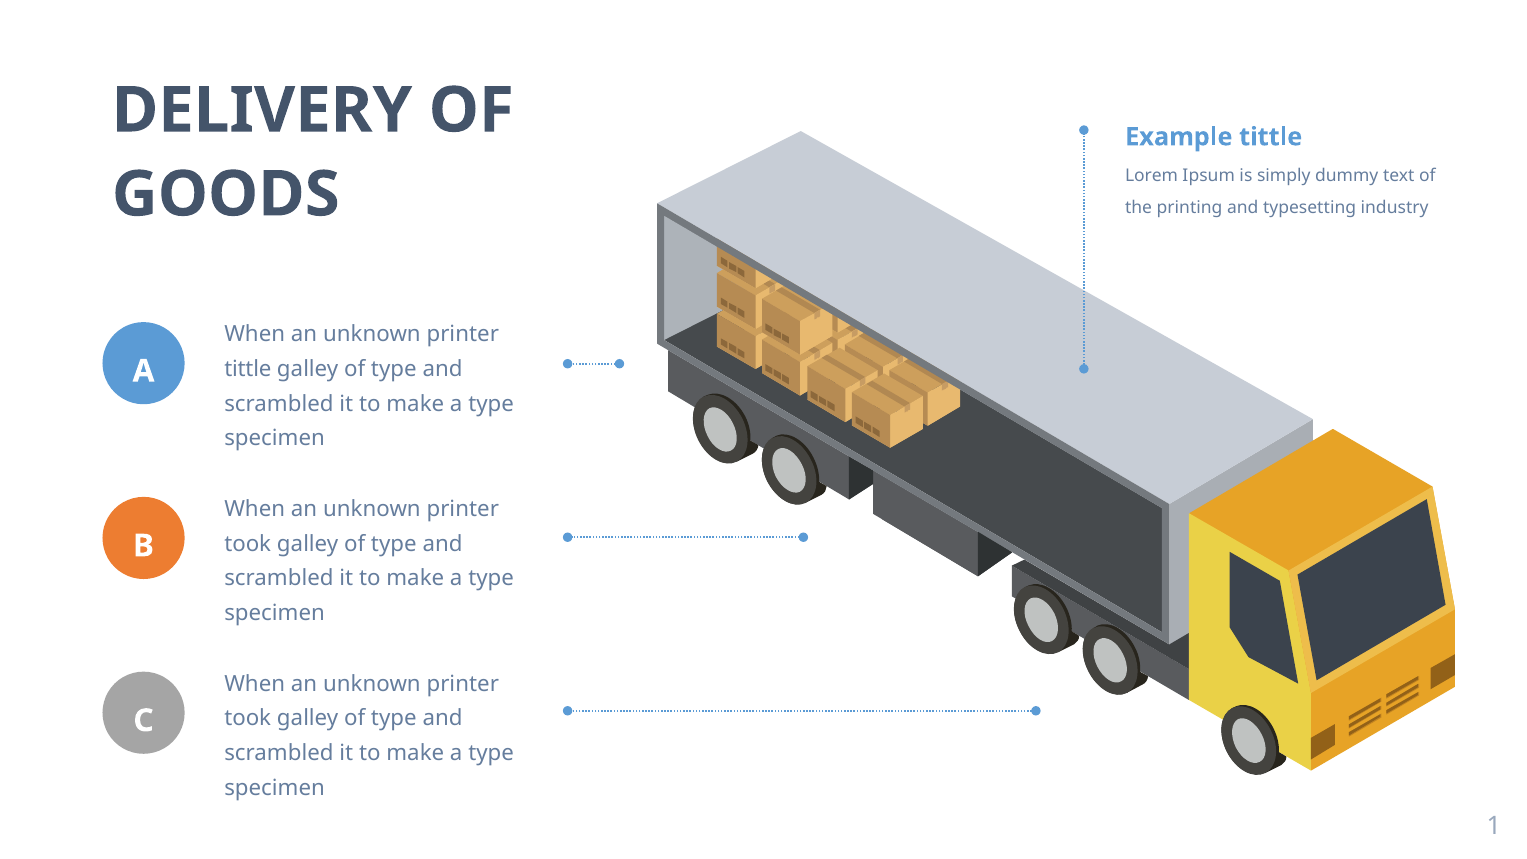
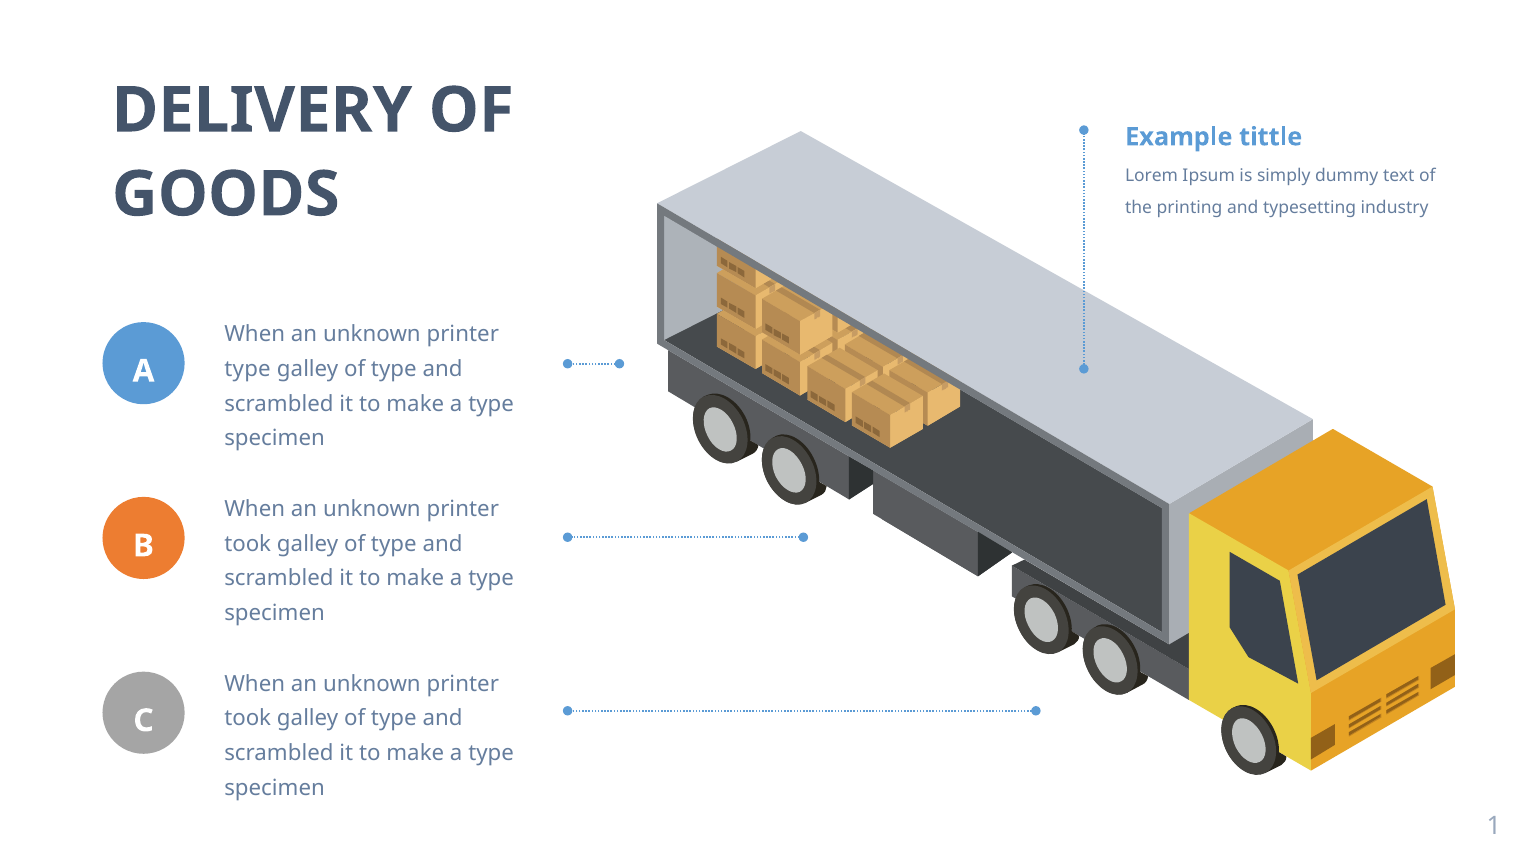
tittle: tittle -> type (248, 369)
